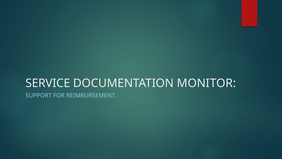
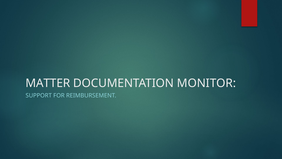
SERVICE: SERVICE -> MATTER (48, 83)
